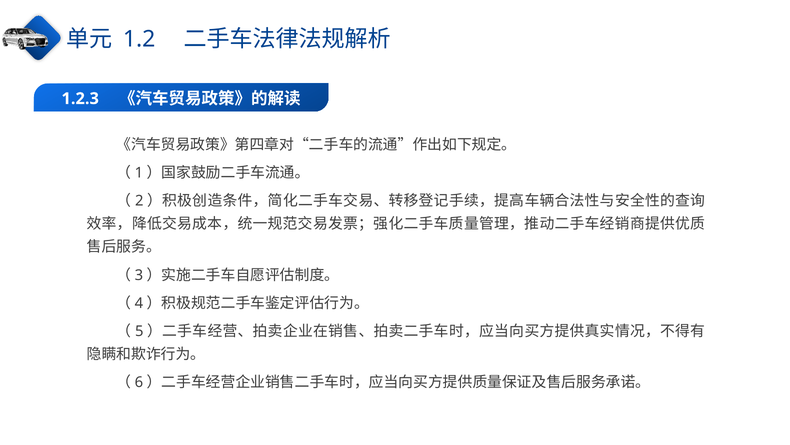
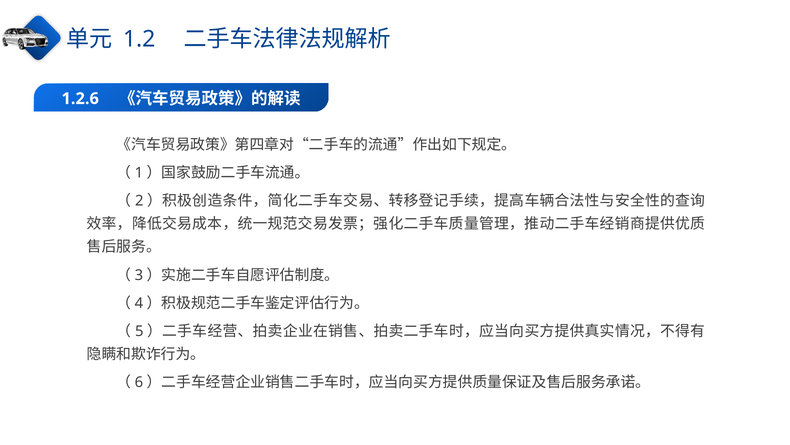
1.2.3: 1.2.3 -> 1.2.6 (80, 98)
